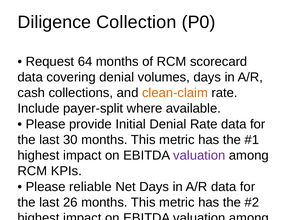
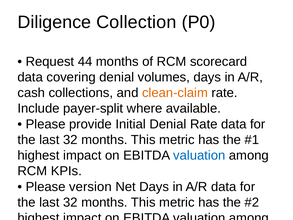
64: 64 -> 44 (85, 61)
30: 30 -> 32 (70, 140)
valuation colour: purple -> blue (199, 155)
reliable: reliable -> version (90, 186)
26: 26 -> 32 (70, 202)
